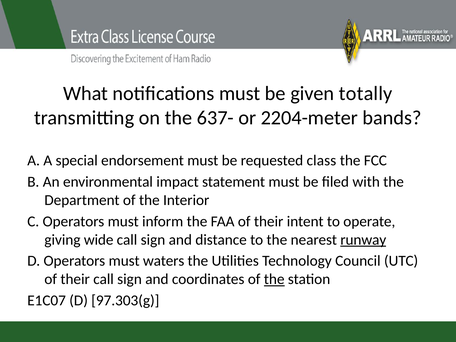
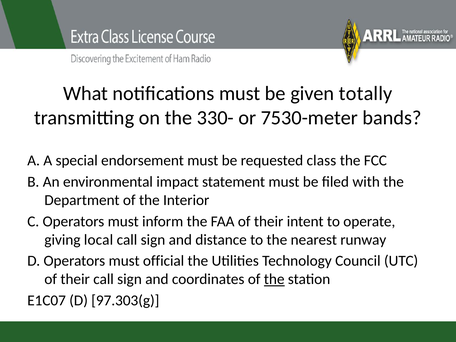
637-: 637- -> 330- (215, 118)
2204-meter: 2204-meter -> 7530-meter (309, 118)
wide: wide -> local (99, 240)
runway underline: present -> none (363, 240)
waters: waters -> official (164, 261)
